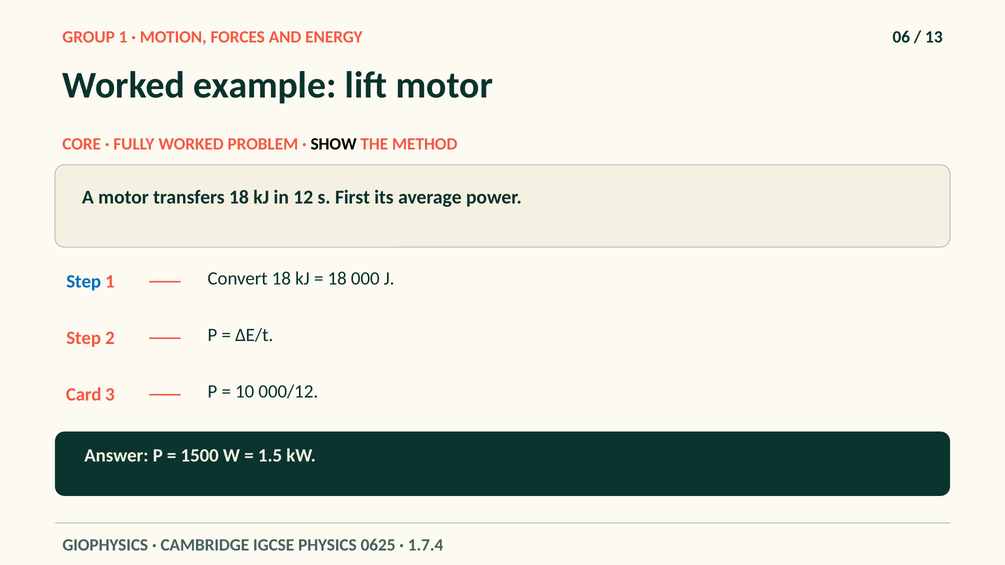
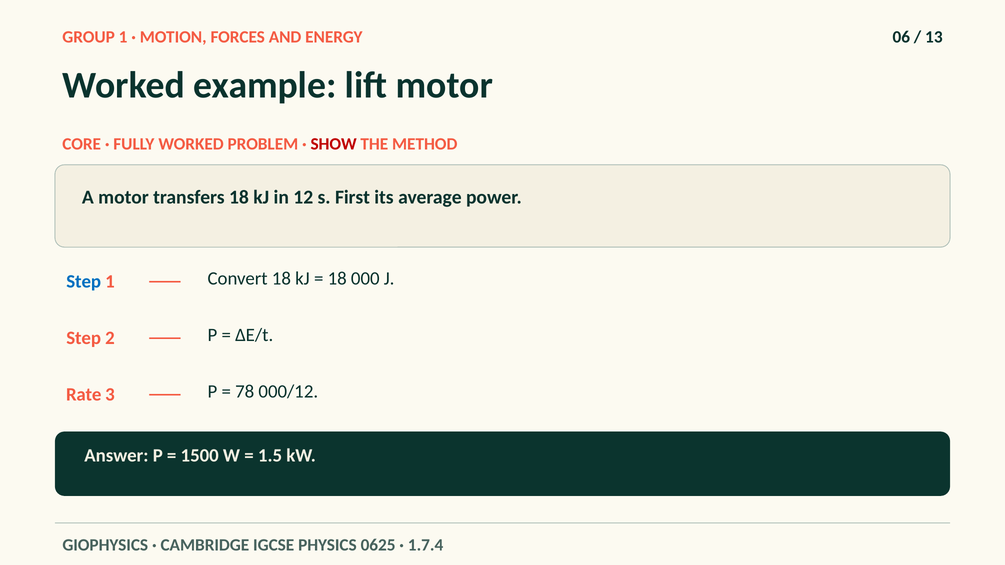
SHOW colour: black -> red (334, 144)
Card: Card -> Rate (84, 395)
10: 10 -> 78 (245, 392)
